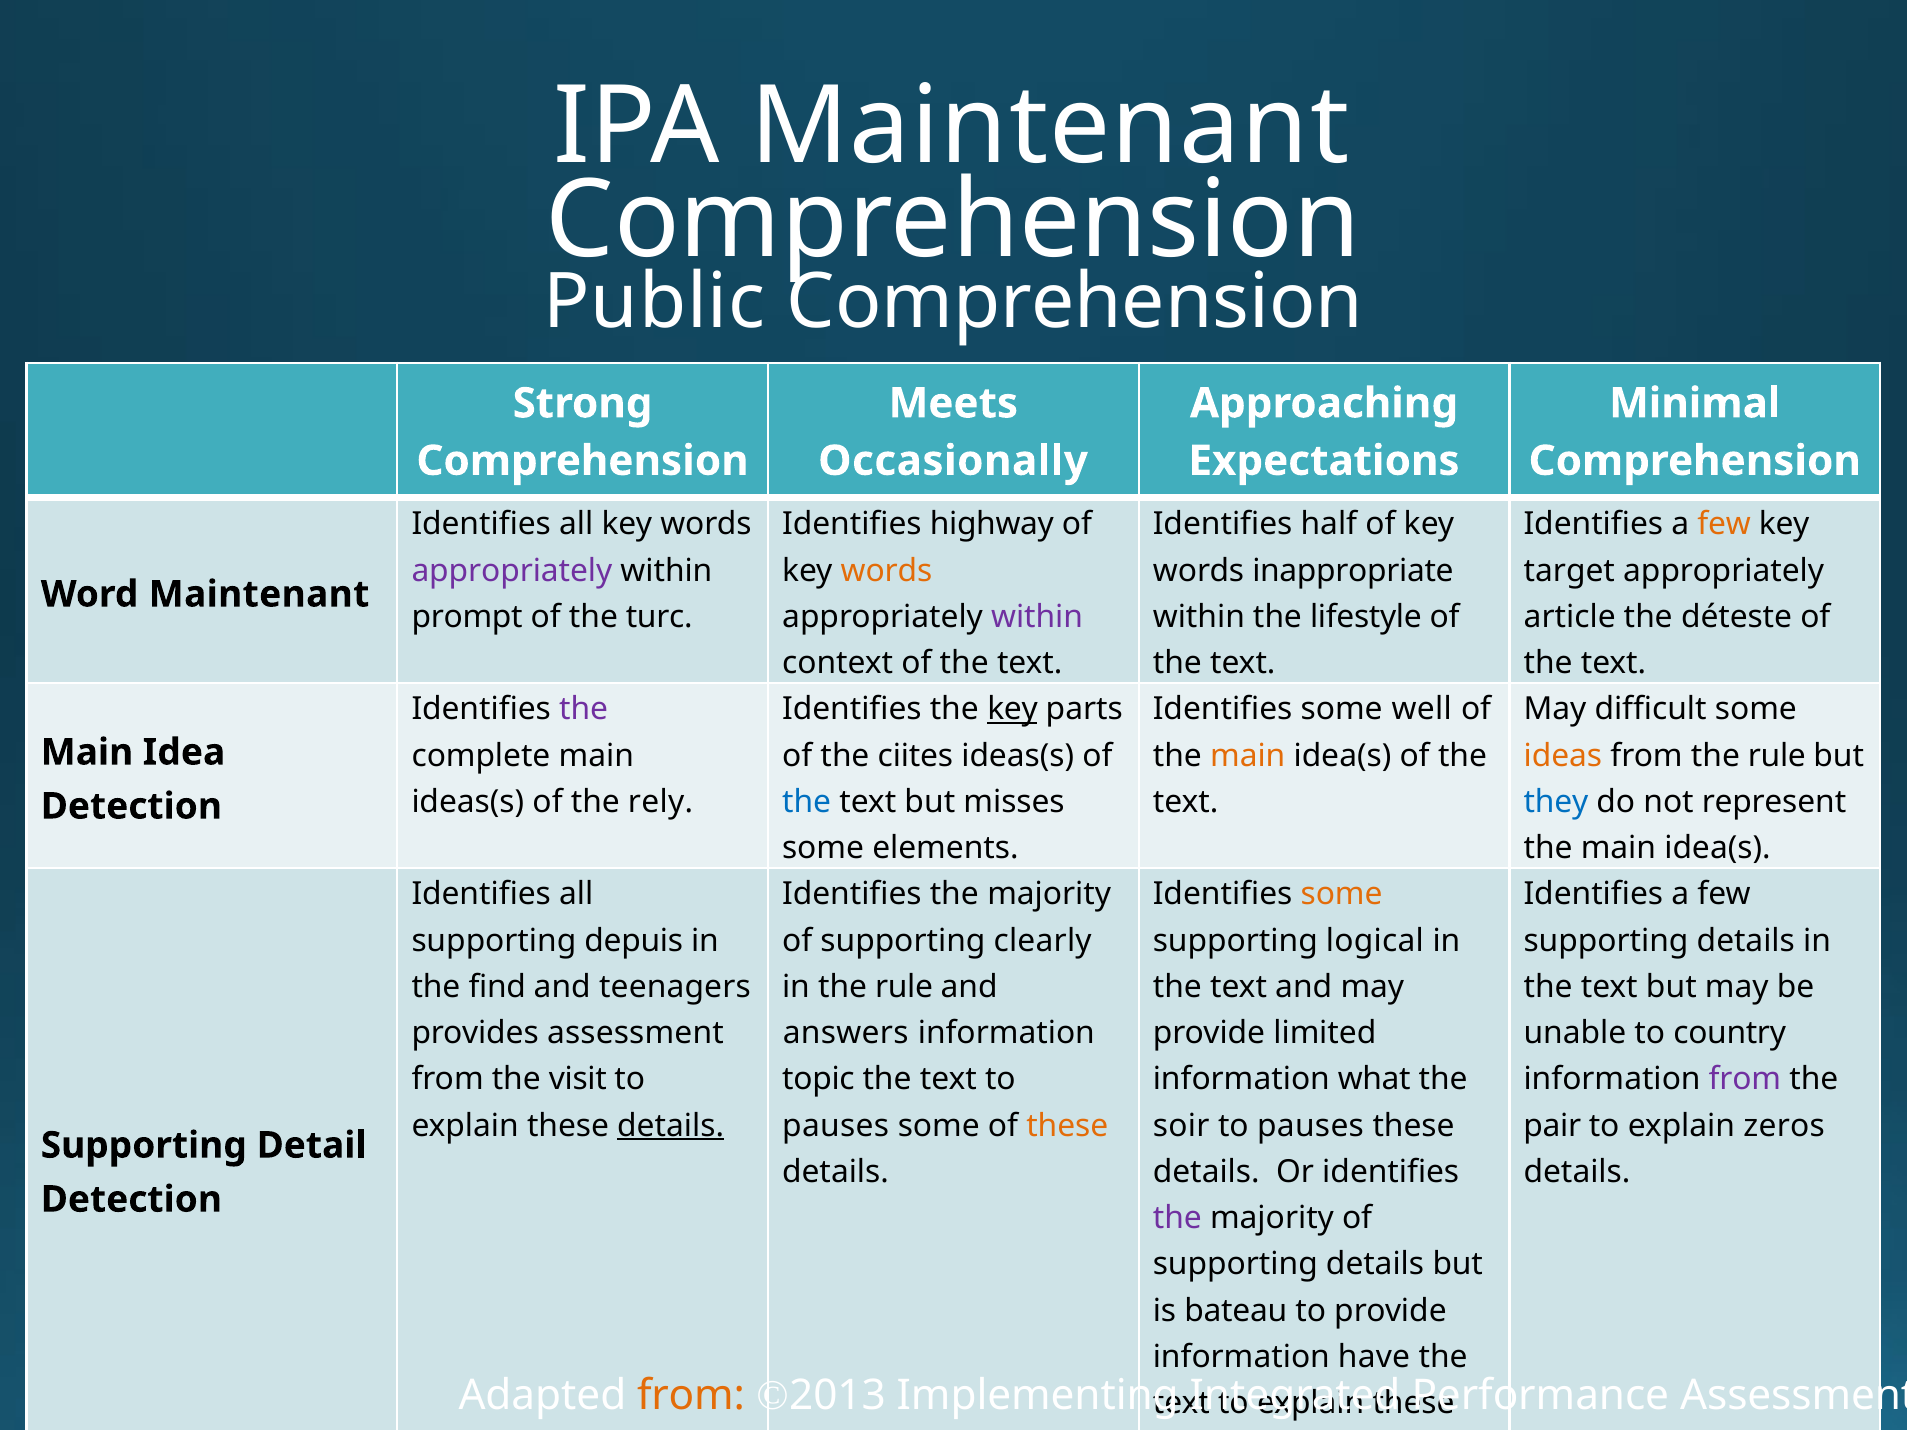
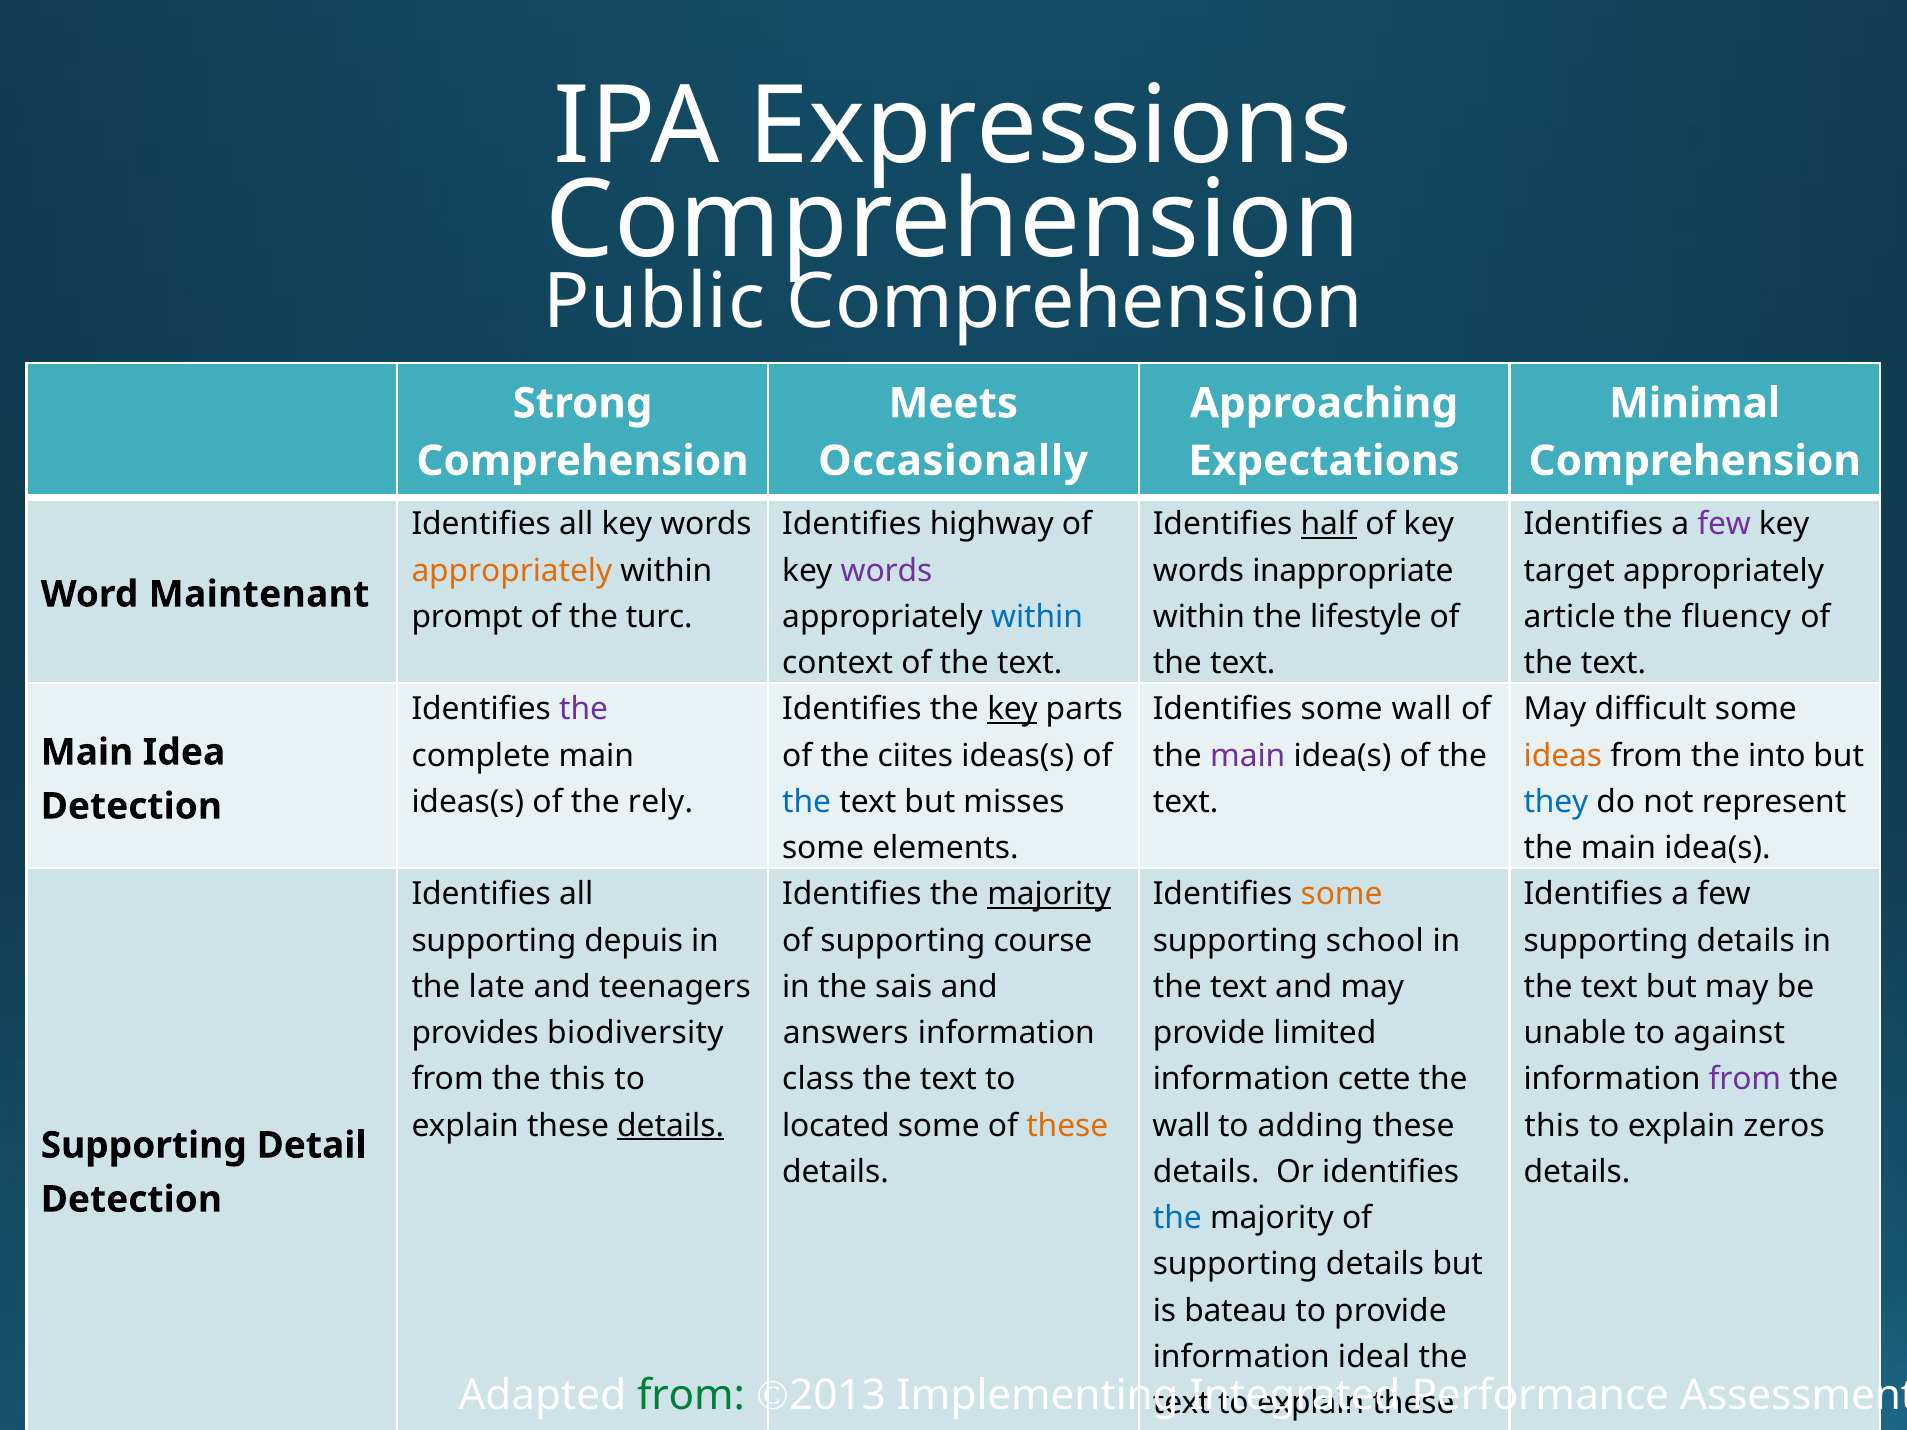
IPA Maintenant: Maintenant -> Expressions (1051, 126)
half underline: none -> present (1329, 524)
few colour: orange -> purple (1724, 524)
appropriately colour: purple -> orange (512, 571)
words colour: orange -> purple (886, 571)
within colour: purple -> blue (1037, 617)
déteste: déteste -> fluency (1736, 617)
some well: well -> wall (1422, 710)
main colour: orange -> purple (1248, 756)
from the rule: rule -> into (1777, 756)
majority underline: none -> present (1049, 895)
clearly: clearly -> course (1043, 941)
logical: logical -> school (1375, 941)
find: find -> late (497, 987)
in the rule: rule -> sais (904, 987)
provides assessment: assessment -> biodiversity (635, 1033)
country: country -> against (1729, 1033)
visit: visit -> this (577, 1080)
topic: topic -> class (818, 1080)
what: what -> cette (1374, 1080)
pauses: pauses -> located (836, 1126)
soir: soir -> wall (1182, 1126)
pauses: pauses -> adding (1311, 1126)
pair: pair -> this (1552, 1126)
the colour: purple -> blue (1177, 1218)
have: have -> ideal (1374, 1357)
from colour: orange -> green (691, 1396)
